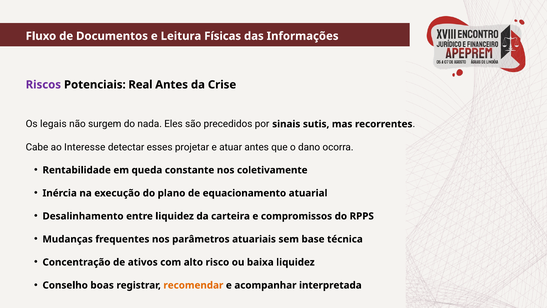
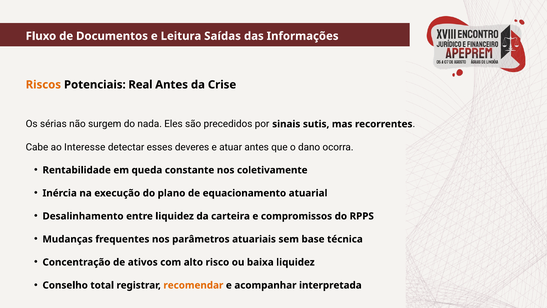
Físicas: Físicas -> Saídas (223, 36)
Riscos colour: purple -> orange (43, 85)
legais: legais -> sérias (53, 124)
projetar: projetar -> deveres (192, 147)
boas: boas -> total (102, 285)
